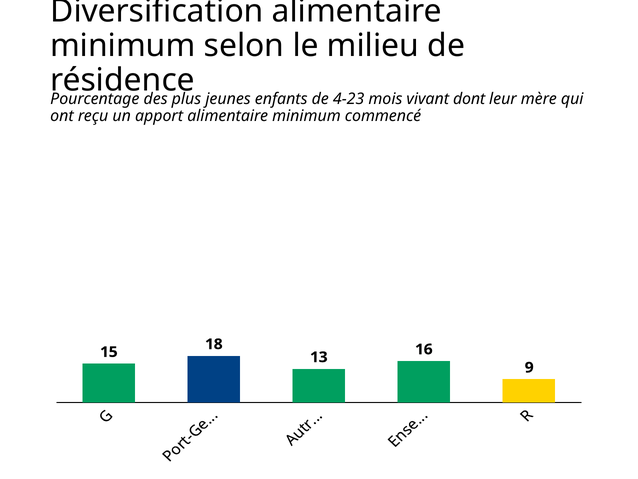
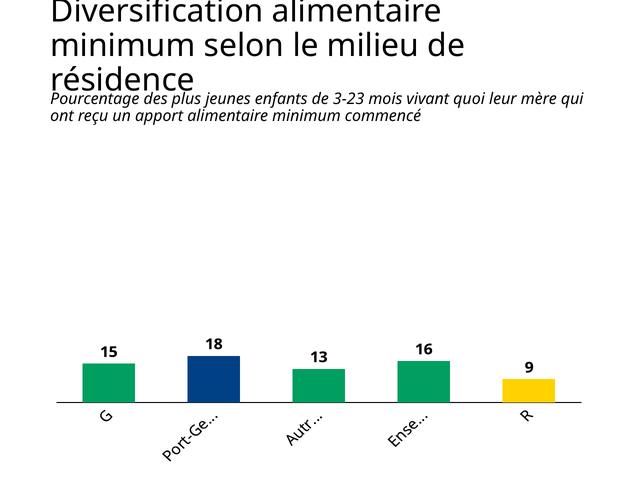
4-23: 4-23 -> 3-23 (349, 99)
dont: dont -> quoi (469, 99)
